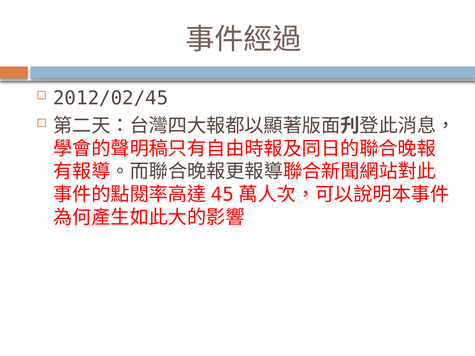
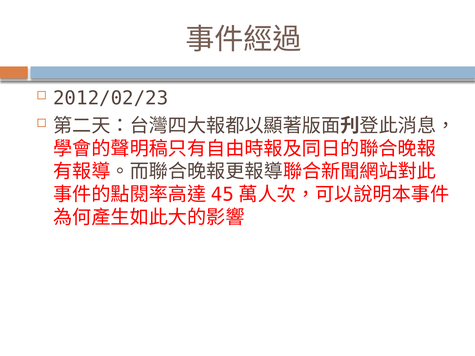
2012/02/45: 2012/02/45 -> 2012/02/23 (111, 98)
